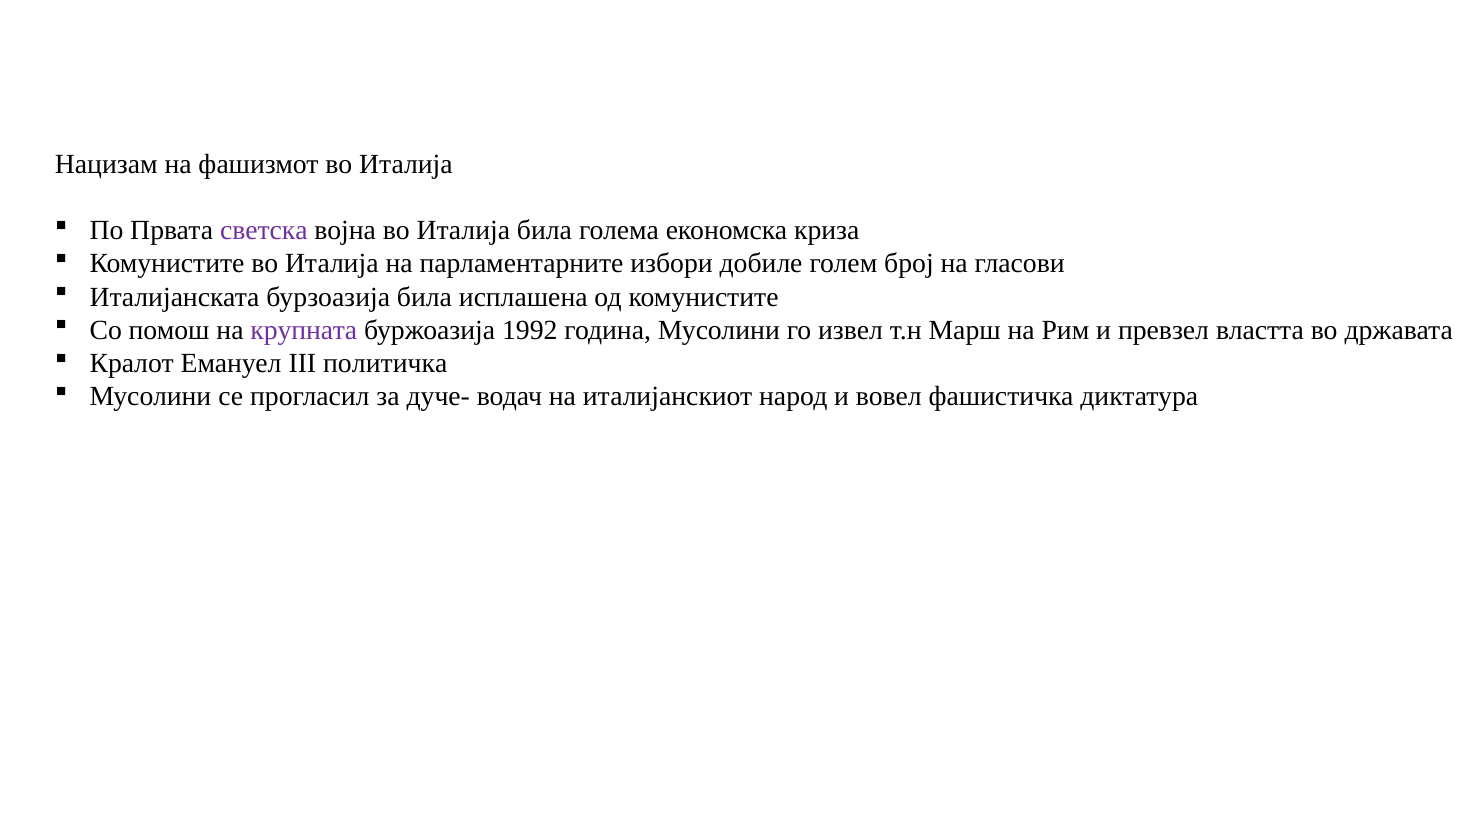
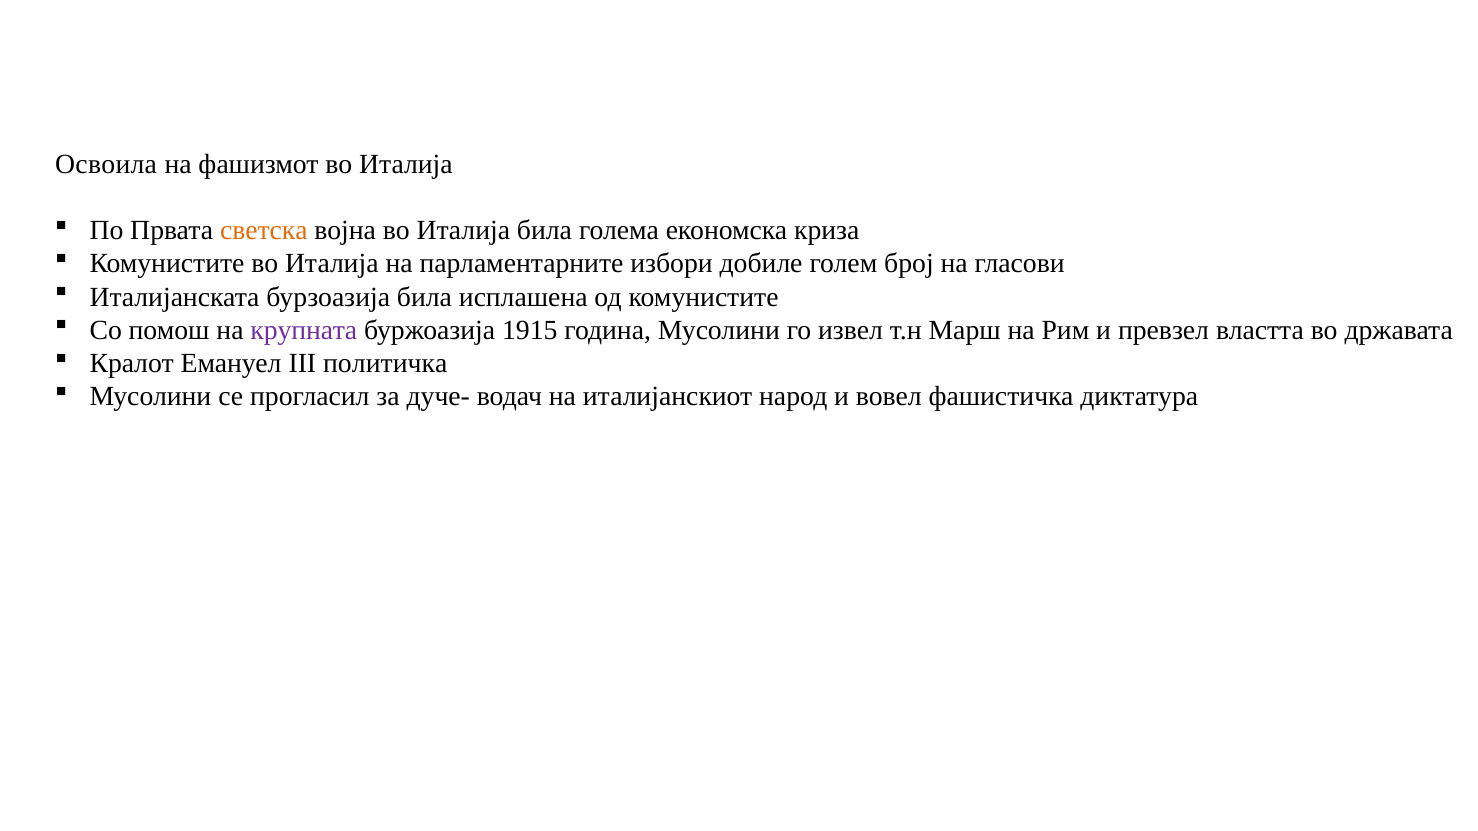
Нацизам: Нацизам -> Освоила (106, 164)
светска colour: purple -> orange (264, 231)
1992: 1992 -> 1915 (530, 330)
